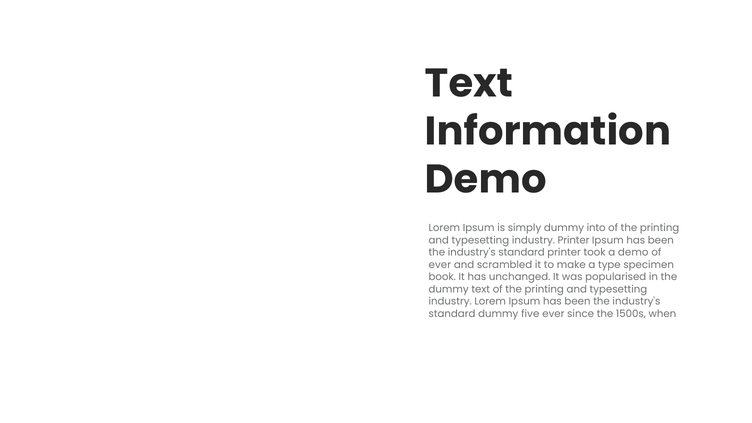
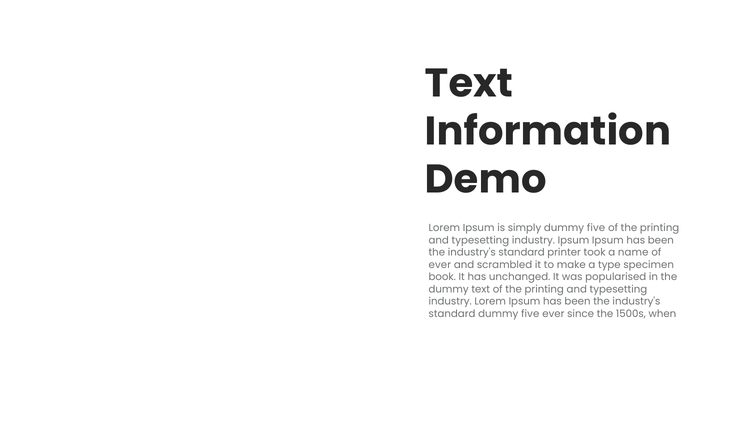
simply dummy into: into -> five (596, 228)
industry Printer: Printer -> Ipsum (573, 240)
a demo: demo -> name (633, 252)
